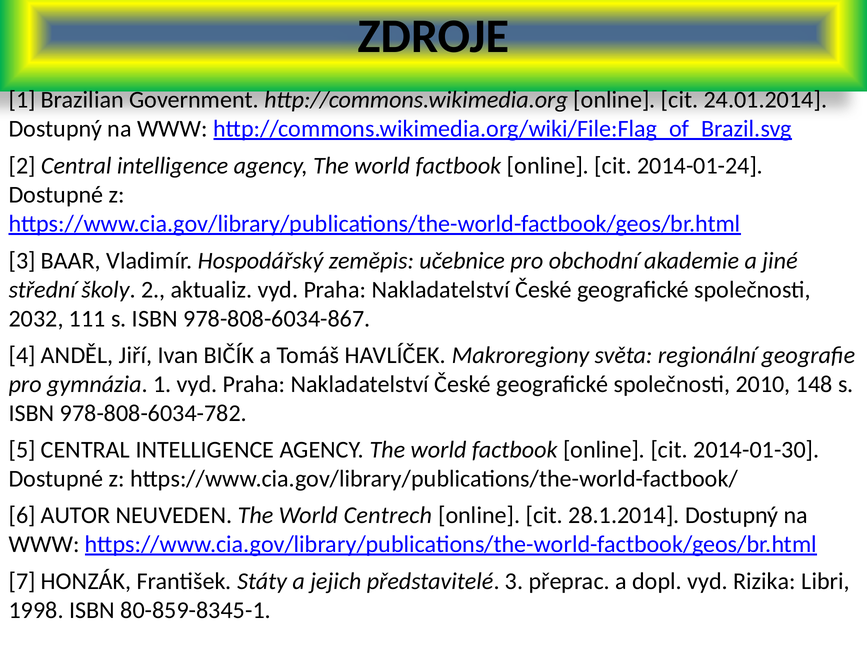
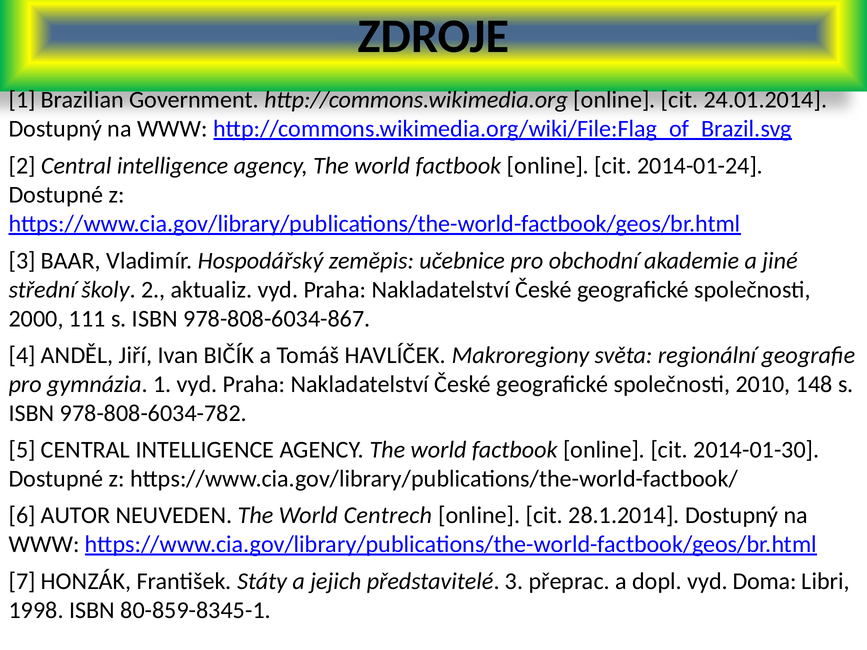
2032: 2032 -> 2000 (36, 319)
Rizika: Rizika -> Doma (765, 582)
